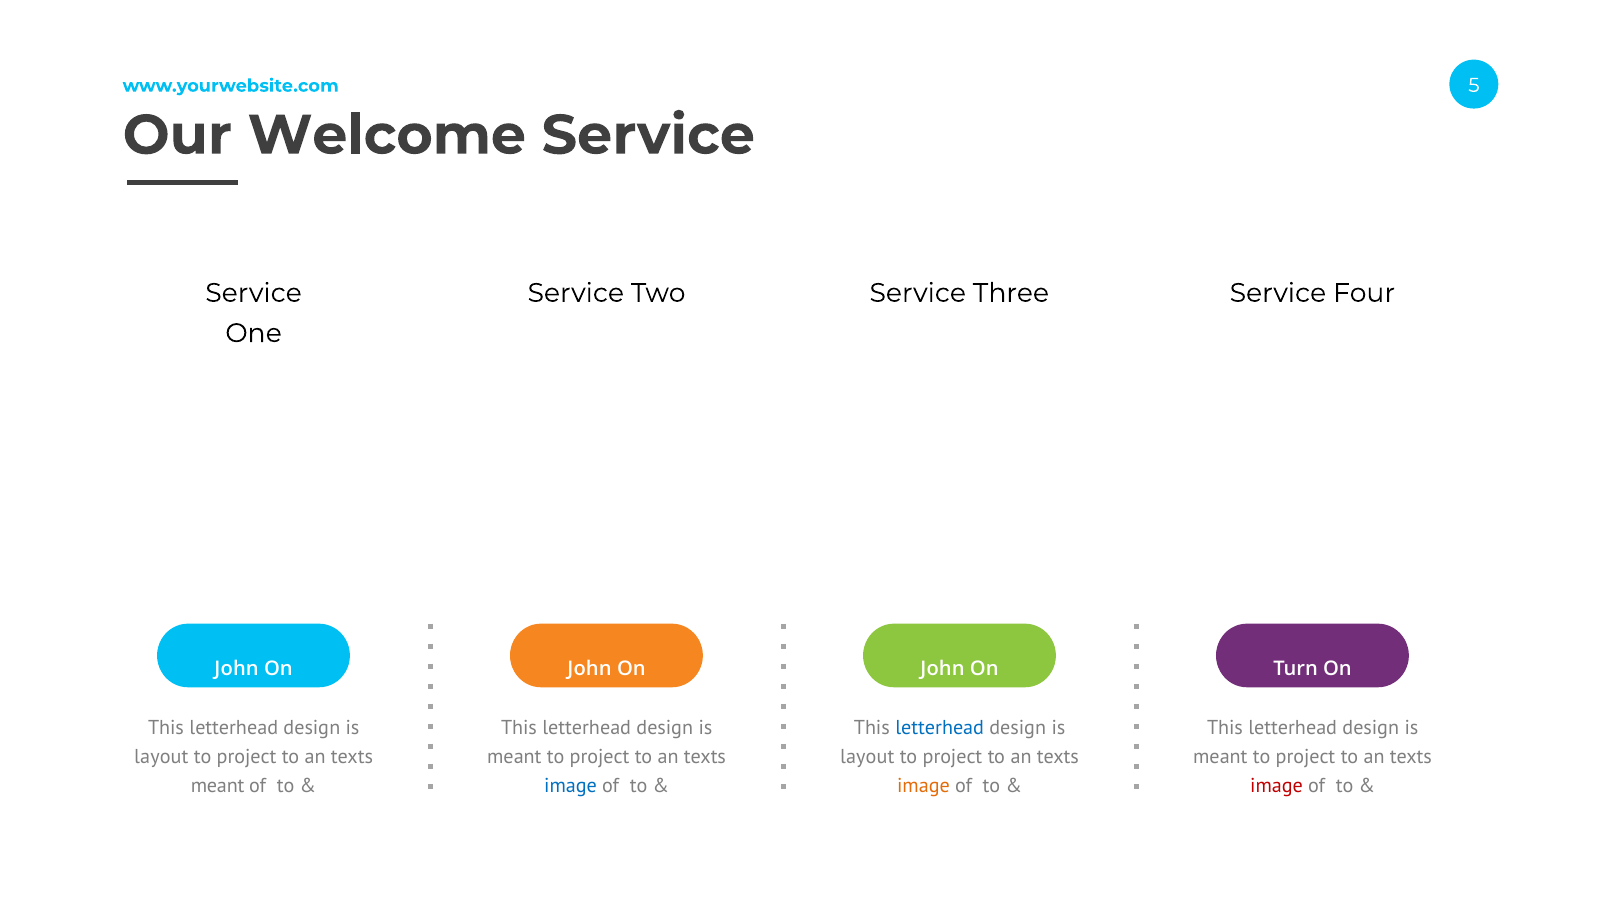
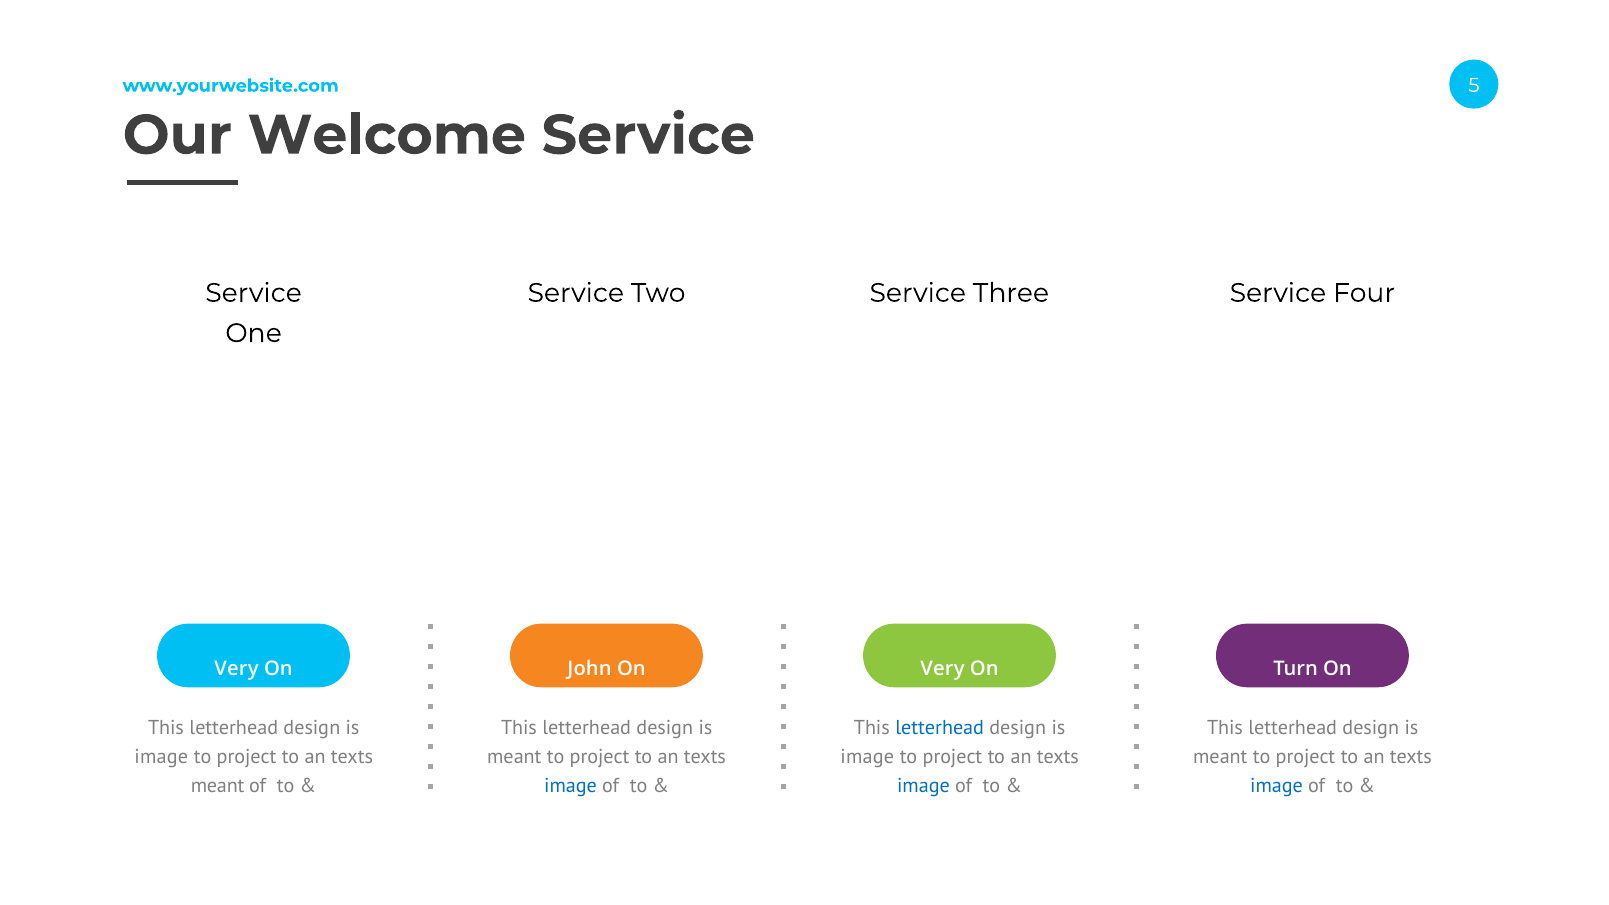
John: John -> Very (237, 669)
John: John -> Very (942, 669)
layout: layout -> image (161, 757)
layout: layout -> image (867, 757)
image colour: orange -> blue (923, 786)
image colour: red -> blue (1276, 786)
